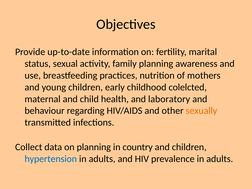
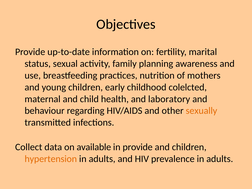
on planning: planning -> available (94, 147)
in country: country -> provide (138, 147)
hypertension colour: blue -> orange (51, 159)
